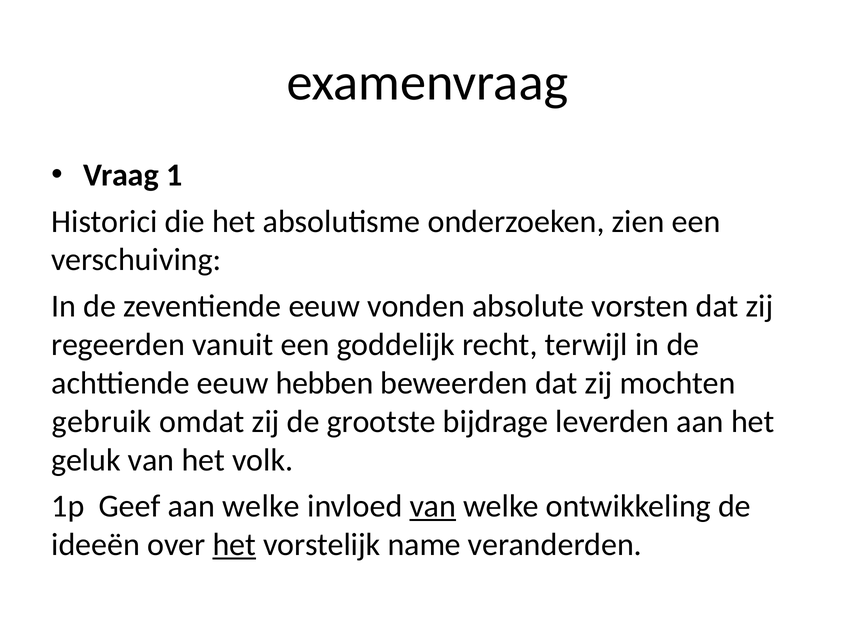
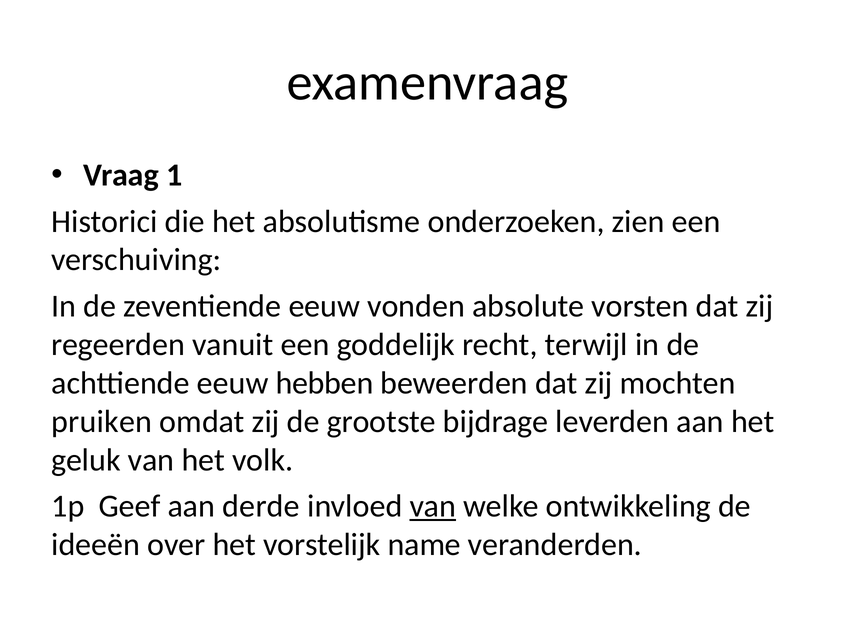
gebruik: gebruik -> pruiken (102, 422)
aan welke: welke -> derde (261, 506)
het underline: present -> none (234, 545)
